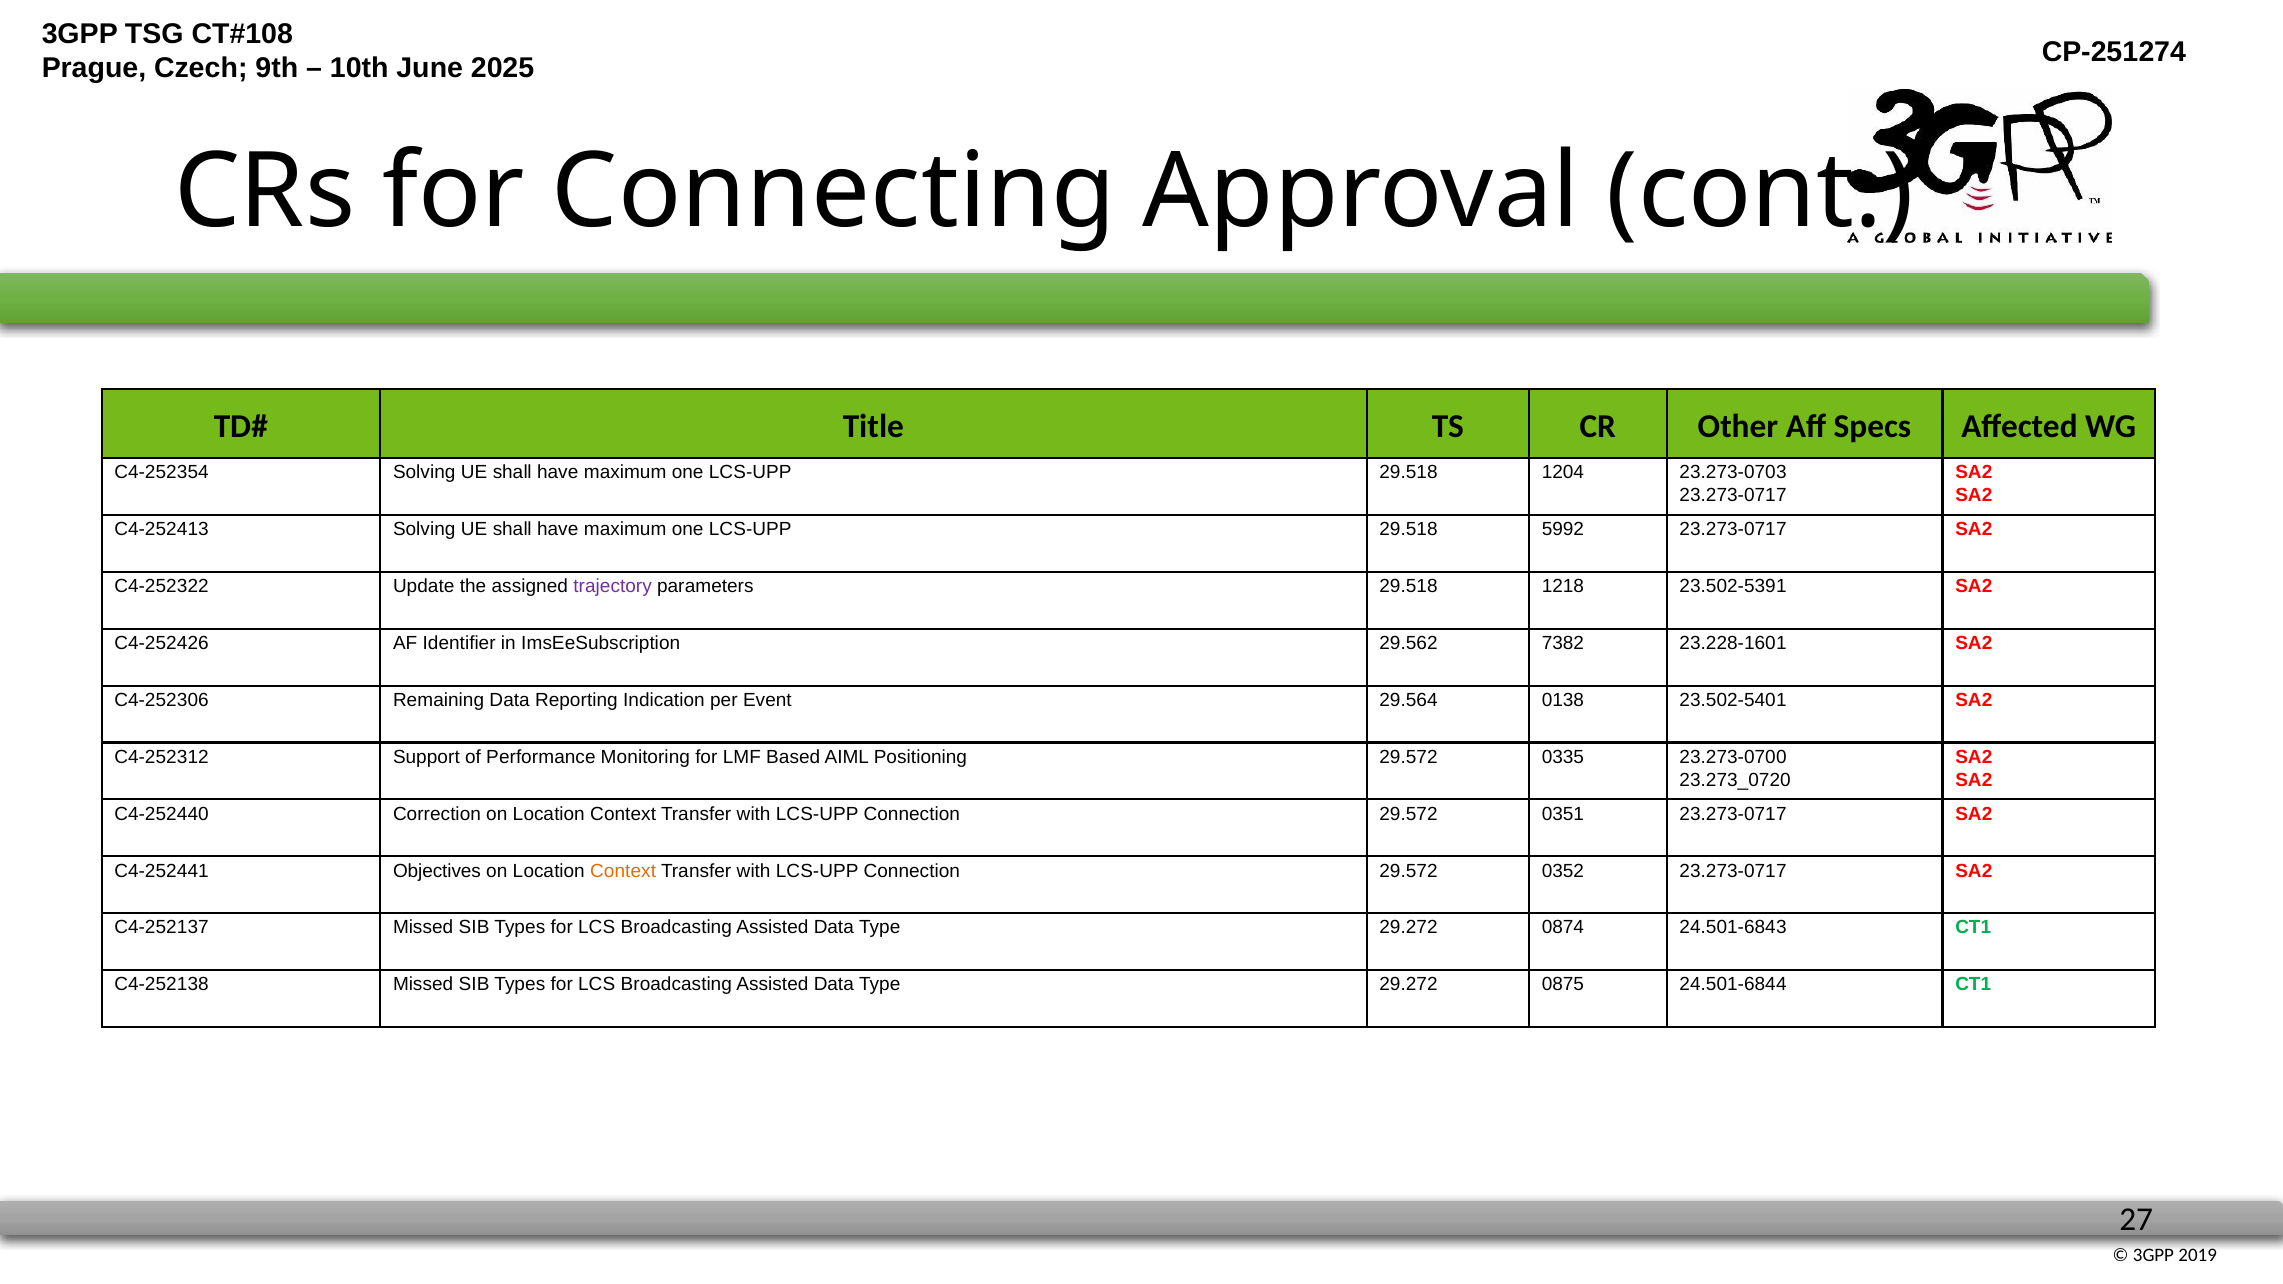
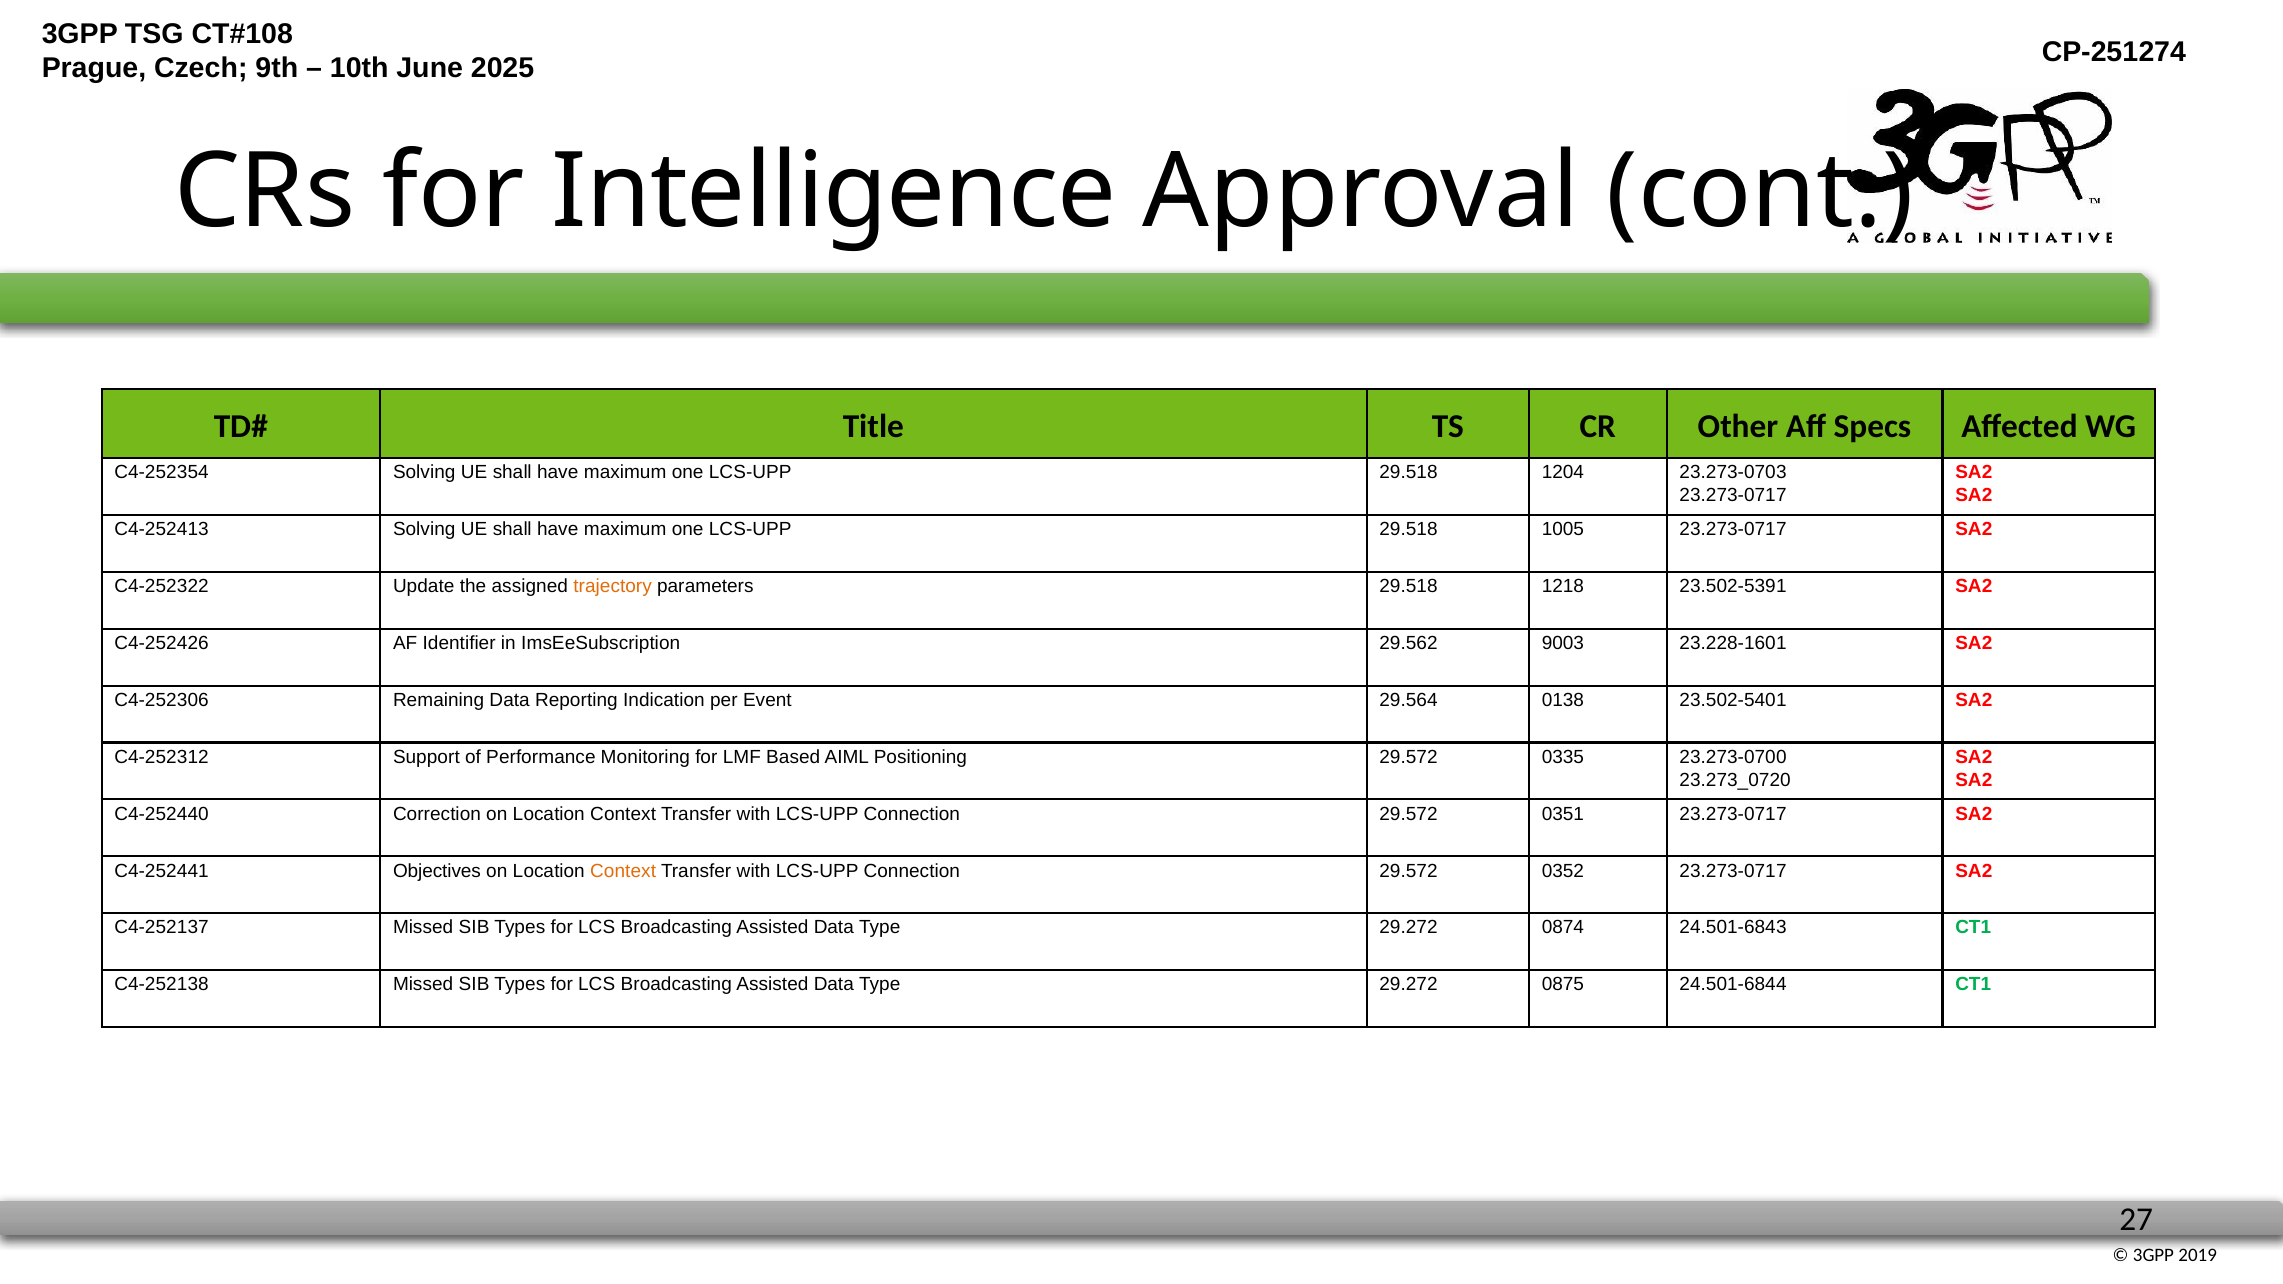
Connecting: Connecting -> Intelligence (834, 192)
5992: 5992 -> 1005 (1563, 529)
trajectory colour: purple -> orange (613, 586)
7382: 7382 -> 9003 (1563, 643)
